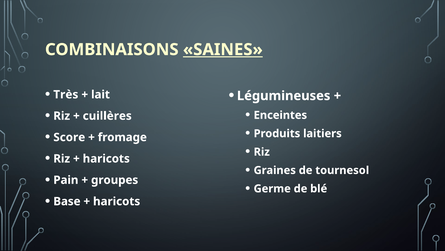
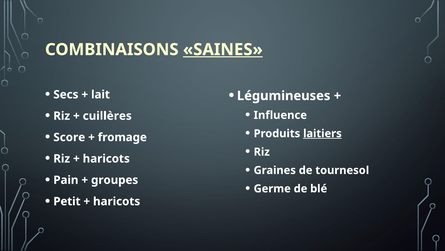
Très: Très -> Secs (66, 94)
Enceintes: Enceintes -> Influence (280, 115)
laitiers underline: none -> present (322, 133)
Base: Base -> Petit (67, 201)
